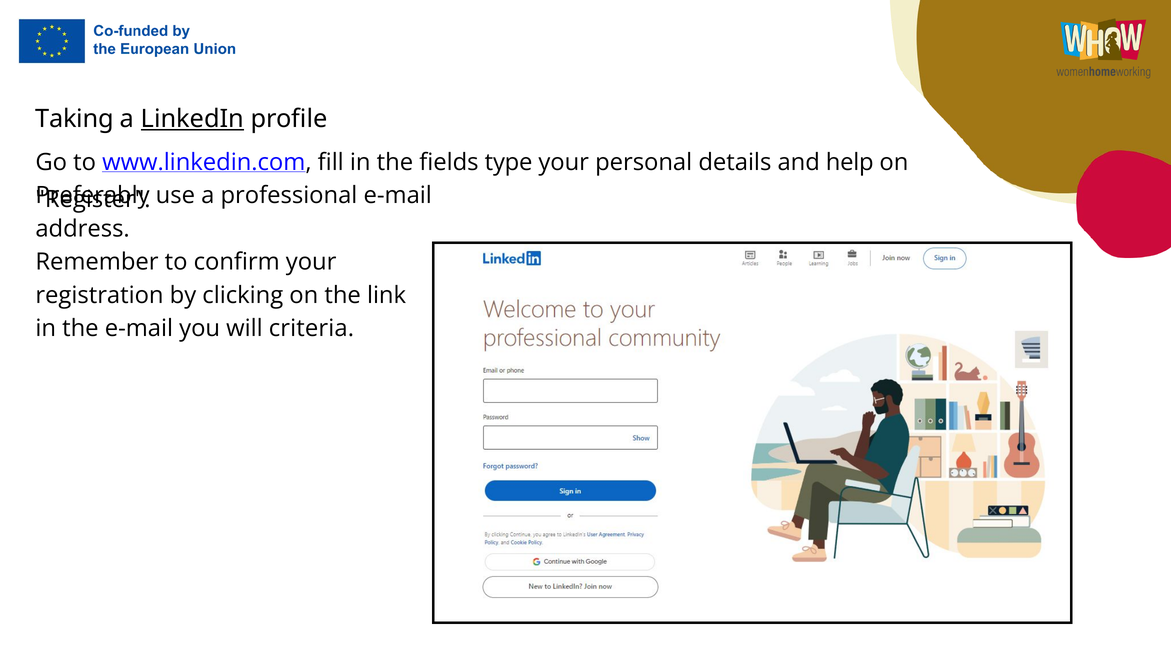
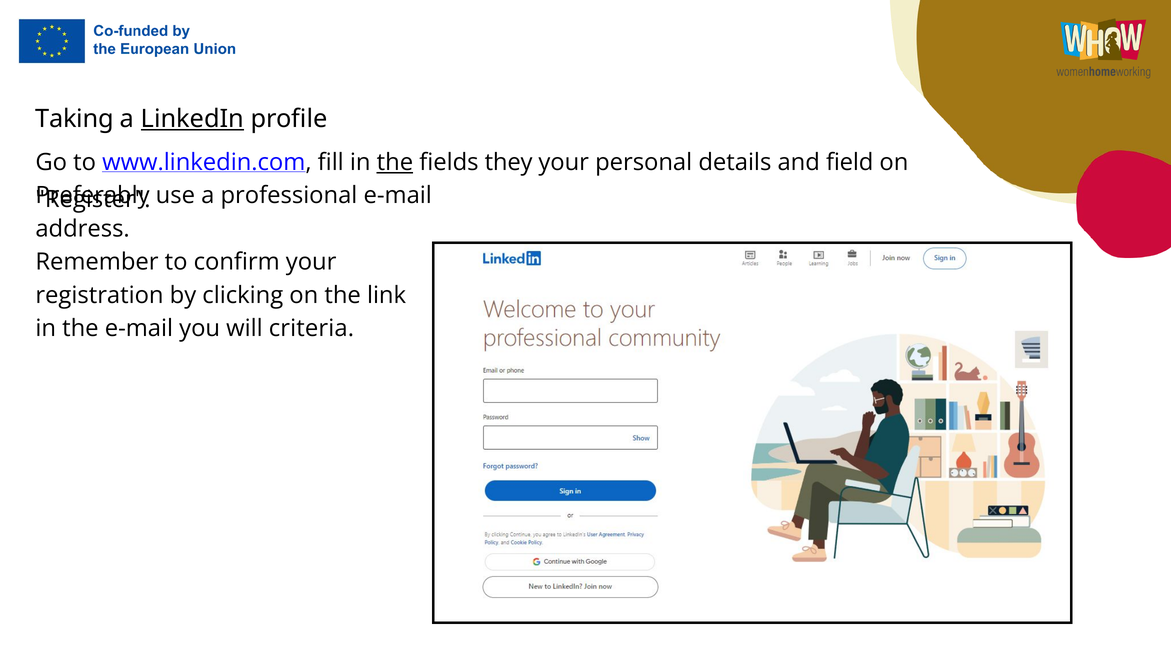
the underline: none -> present (395, 163)
type: type -> they (509, 163)
help: help -> field (850, 163)
